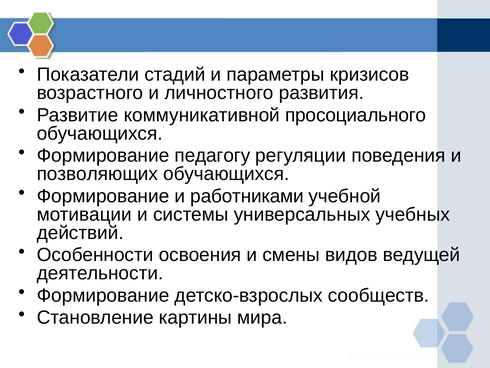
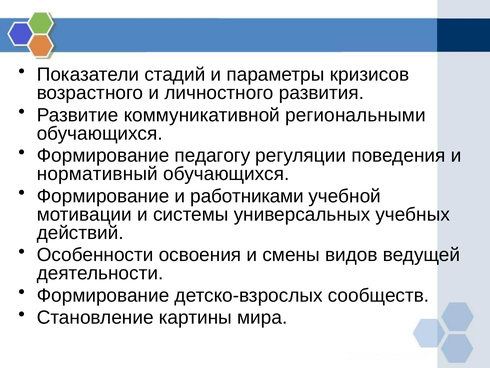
просоциального: просоциального -> региональными (355, 115)
позволяющих: позволяющих -> нормативный (97, 174)
